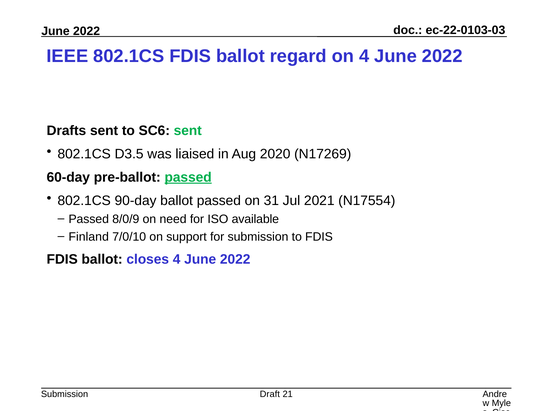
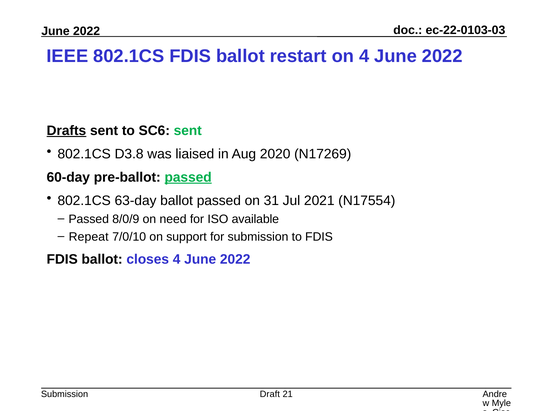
regard: regard -> restart (298, 56)
Drafts underline: none -> present (66, 131)
D3.5: D3.5 -> D3.8 (129, 154)
90-day: 90-day -> 63-day (136, 201)
Finland: Finland -> Repeat (89, 237)
